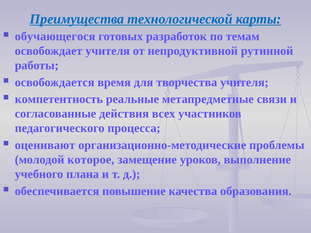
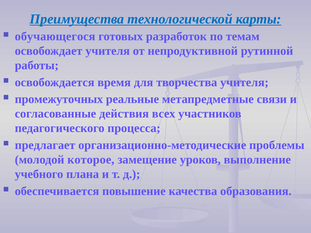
компетентность: компетентность -> промежуточных (59, 99)
оценивают: оценивают -> предлагает (45, 145)
